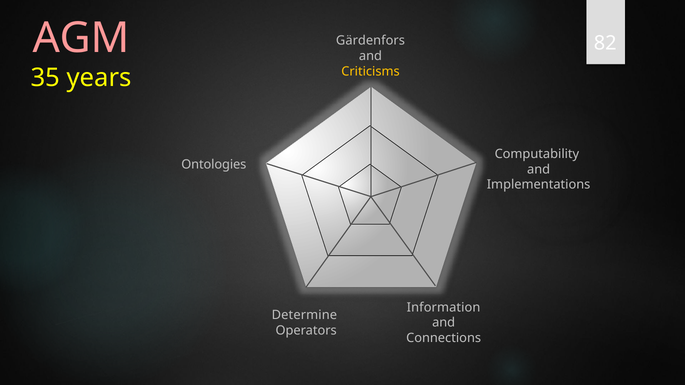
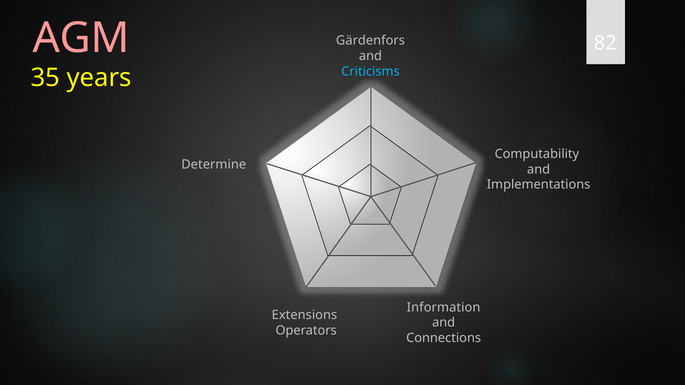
Criticisms colour: yellow -> light blue (371, 72)
Ontologies: Ontologies -> Determine (214, 165)
Determine: Determine -> Extensions (304, 315)
